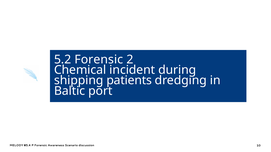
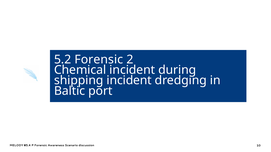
shipping patients: patients -> incident (129, 81)
